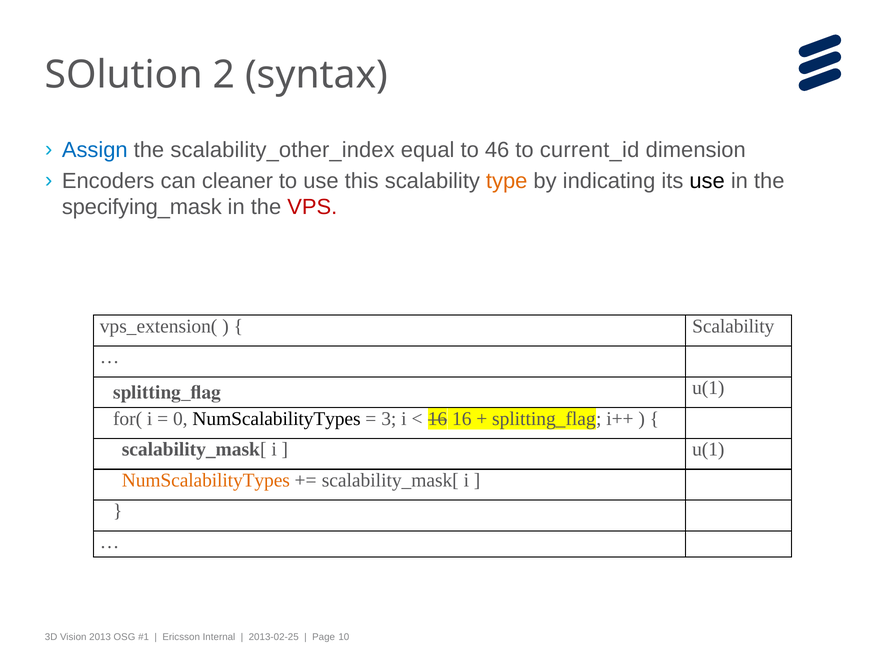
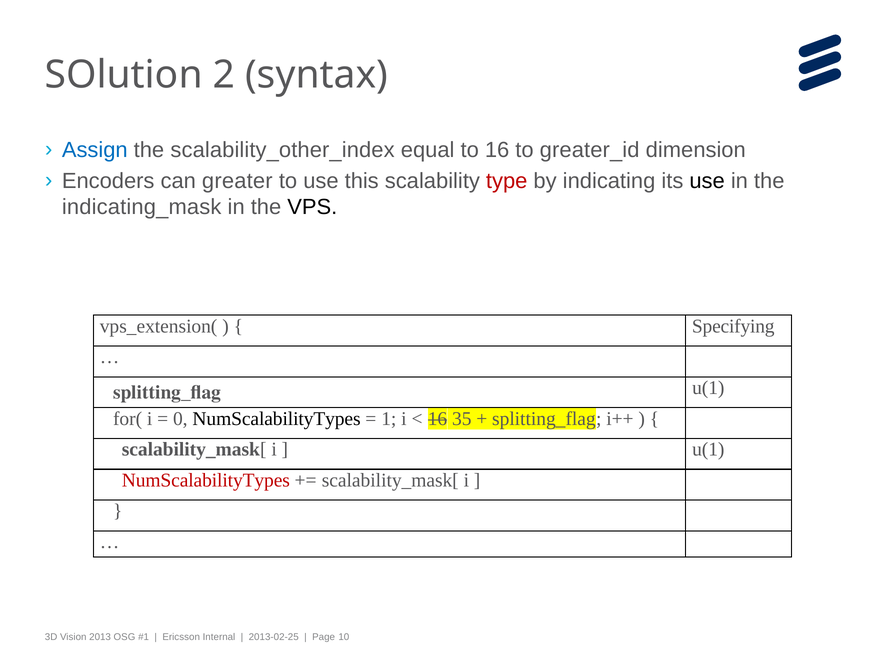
to 46: 46 -> 16 (497, 150)
current_id: current_id -> greater_id (590, 150)
cleaner: cleaner -> greater (237, 181)
type colour: orange -> red (507, 181)
specifying_mask: specifying_mask -> indicating_mask (142, 207)
VPS colour: red -> black (312, 207)
Scalability: Scalability -> Specifying (733, 326)
3: 3 -> 1 (389, 419)
16 16: 16 -> 35 (462, 419)
NumScalabilityTypes colour: orange -> red (206, 481)
